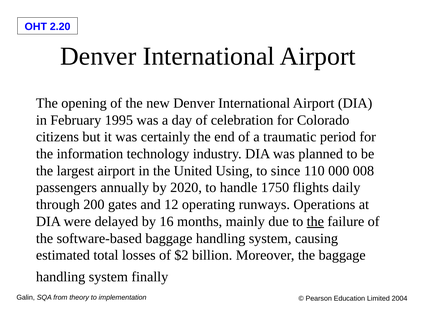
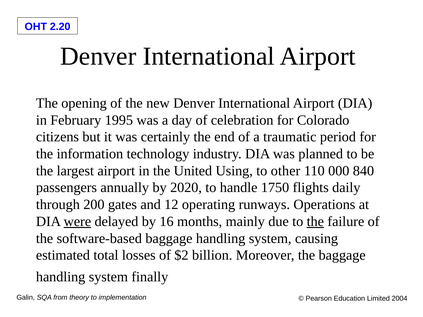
since: since -> other (286, 171)
008: 008 -> 840 (363, 171)
were underline: none -> present (77, 222)
